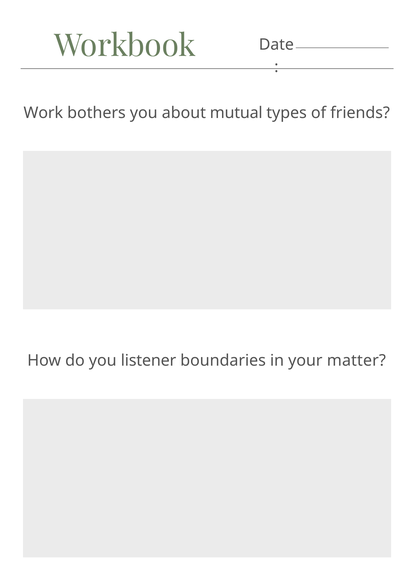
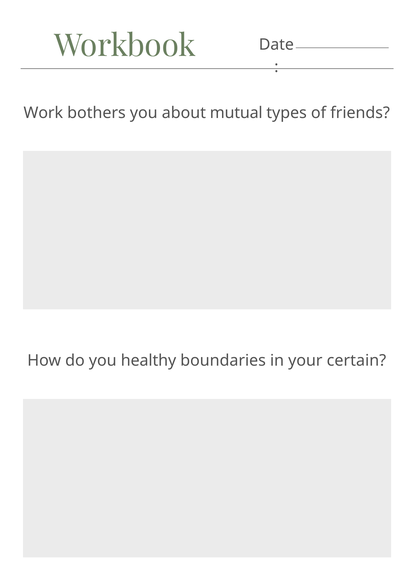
listener: listener -> healthy (149, 361)
matter: matter -> certain (356, 361)
